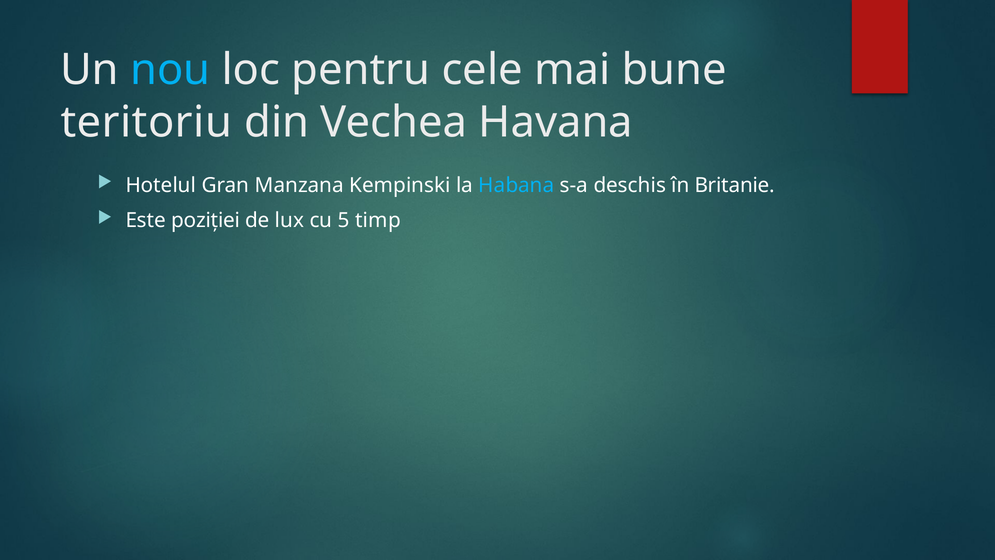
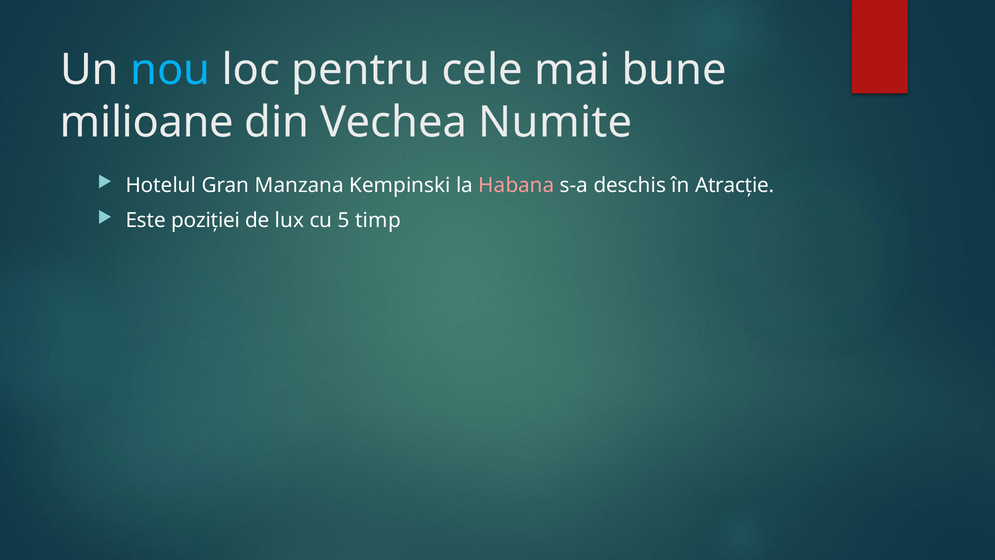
teritoriu: teritoriu -> milioane (147, 122)
Havana: Havana -> Numite (555, 122)
Habana colour: light blue -> pink (516, 185)
Britanie: Britanie -> Atracție (735, 185)
